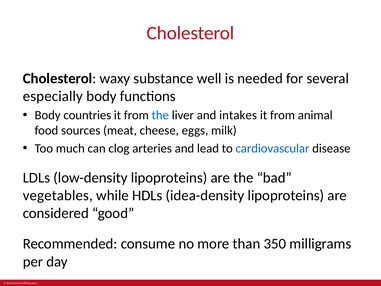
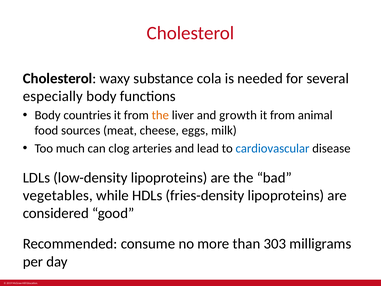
well: well -> cola (209, 78)
the colour: blue -> orange (160, 115)
intakes: intakes -> growth (238, 115)
idea-density: idea-density -> fries-density (205, 195)
350: 350 -> 303 (275, 244)
